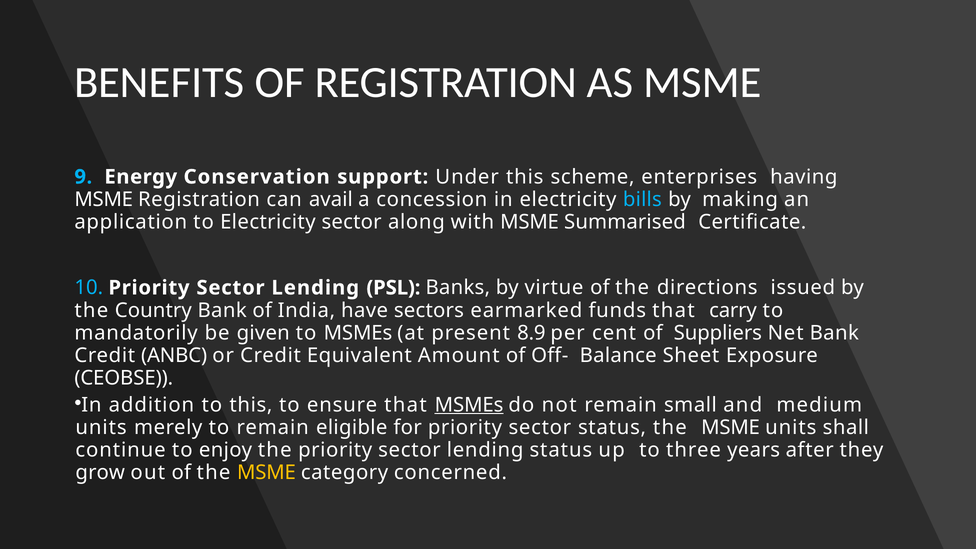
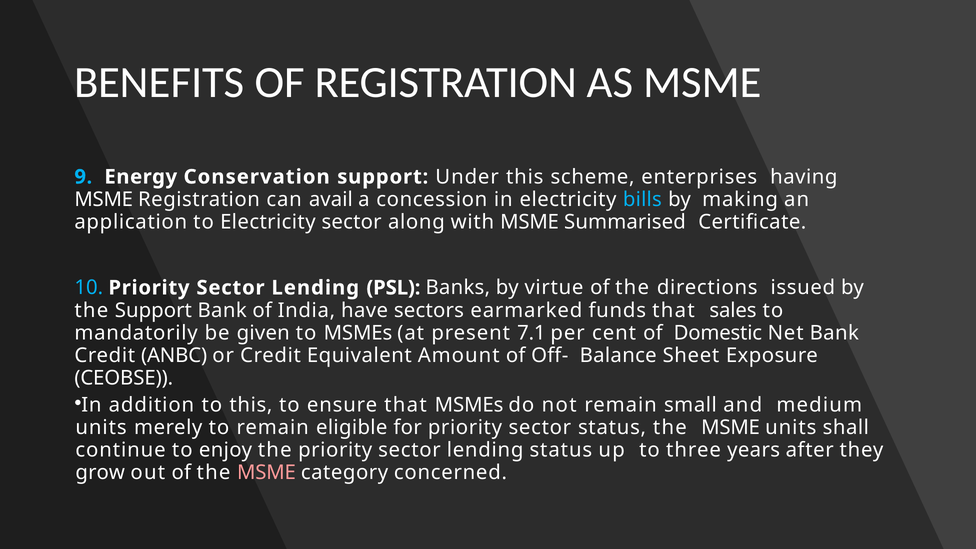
the Country: Country -> Support (153, 310)
carry: carry -> sales (733, 310)
8.9: 8.9 -> 7.1 (531, 333)
Suppliers: Suppliers -> Domestic (718, 333)
MSMEs underline: present -> none (469, 405)
MSME colour: yellow -> pink (266, 472)
